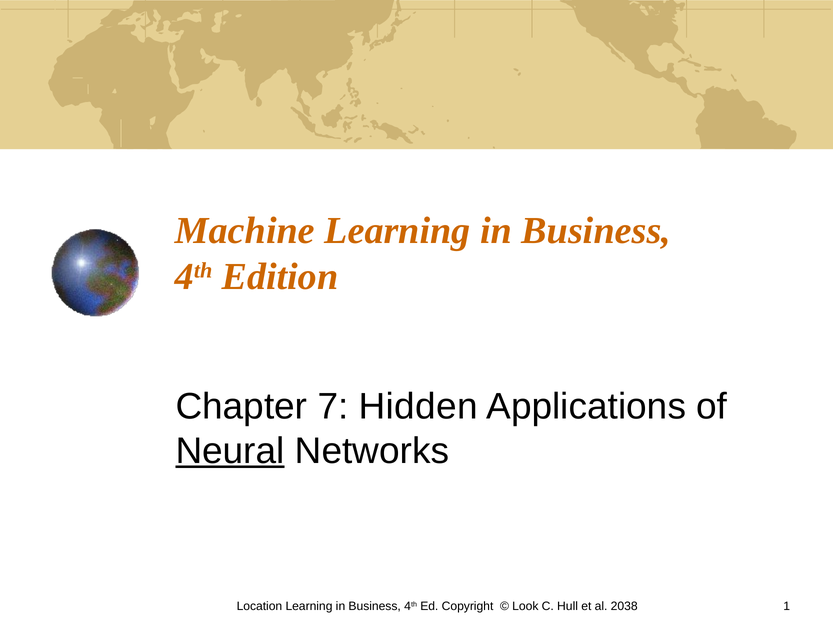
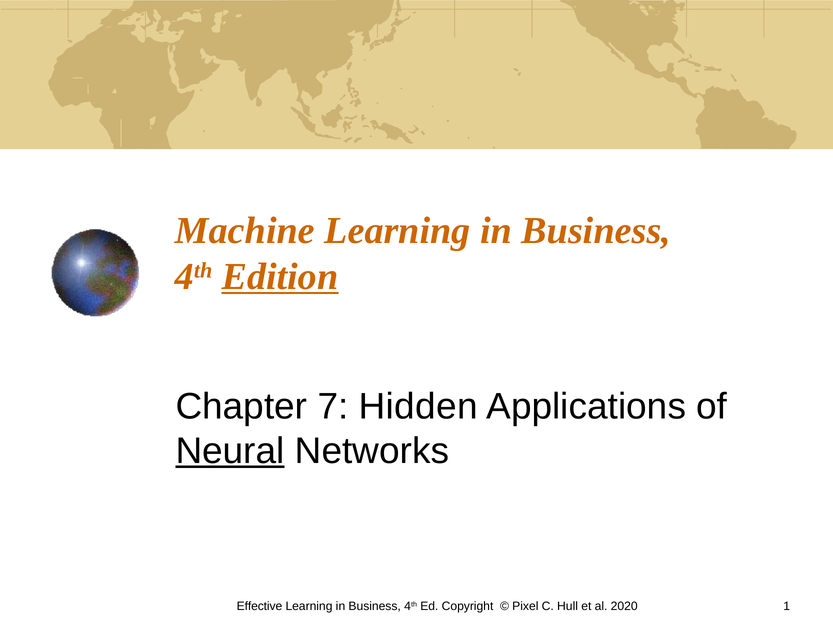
Edition underline: none -> present (280, 277)
Location: Location -> Effective (259, 607)
Look: Look -> Pixel (525, 607)
2038: 2038 -> 2020 (624, 607)
